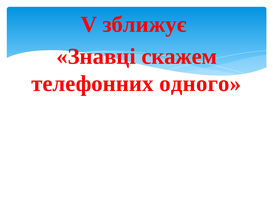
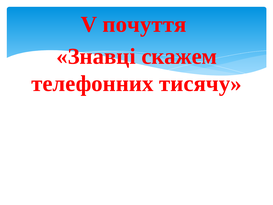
зближує: зближує -> почуття (144, 24)
одного: одного -> тисячу (200, 84)
